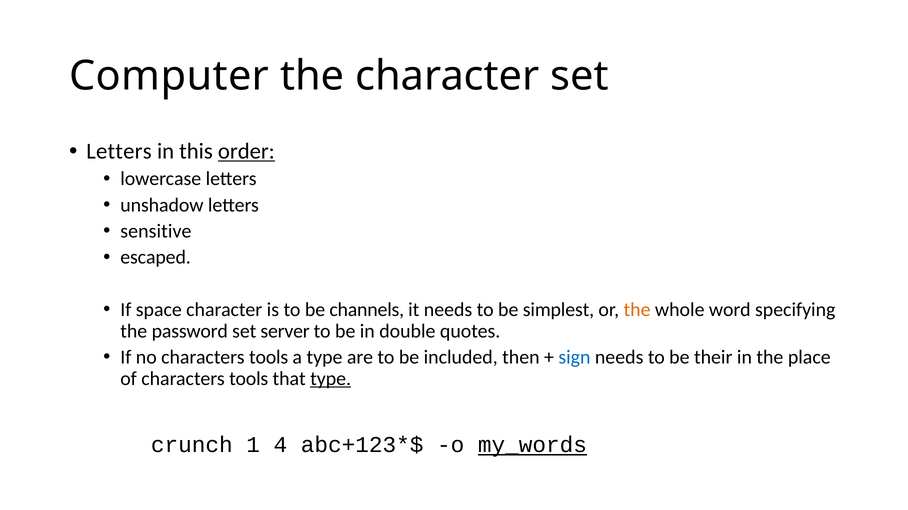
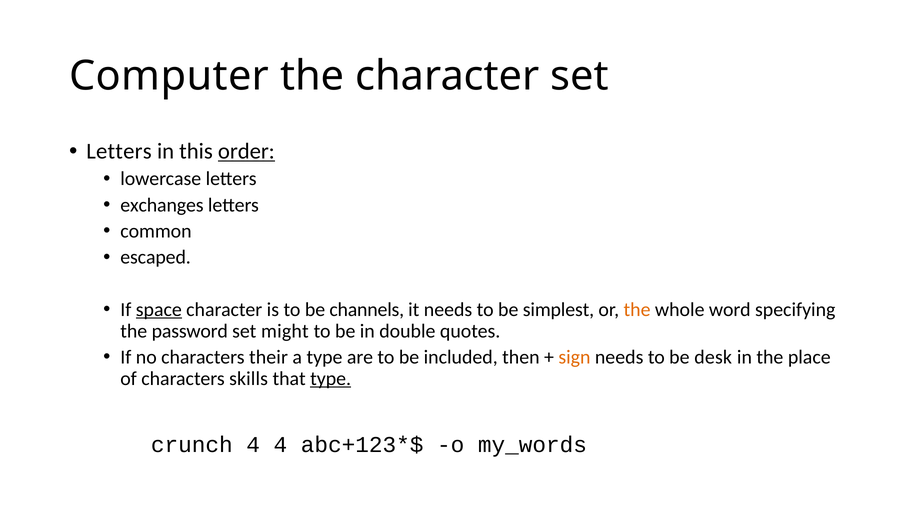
unshadow: unshadow -> exchanges (162, 205)
sensitive: sensitive -> common (156, 232)
space underline: none -> present (159, 310)
server: server -> might (285, 331)
no characters tools: tools -> their (268, 358)
sign colour: blue -> orange (574, 358)
their: their -> desk (713, 358)
of characters tools: tools -> skills (249, 379)
crunch 1: 1 -> 4 (253, 446)
my_words underline: present -> none (532, 446)
